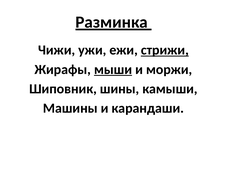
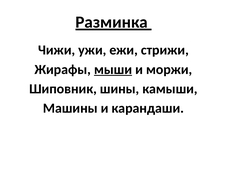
стрижи underline: present -> none (165, 50)
